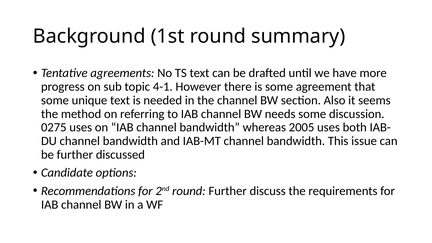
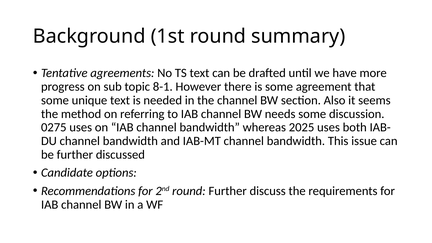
4-1: 4-1 -> 8-1 (163, 87)
2005: 2005 -> 2025 (302, 127)
